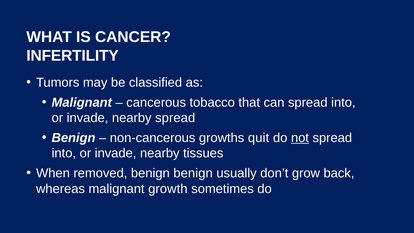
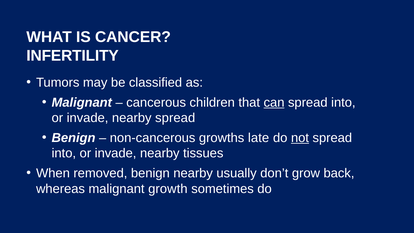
tobacco: tobacco -> children (212, 102)
can underline: none -> present (274, 102)
quit: quit -> late (259, 138)
benign benign: benign -> nearby (193, 173)
